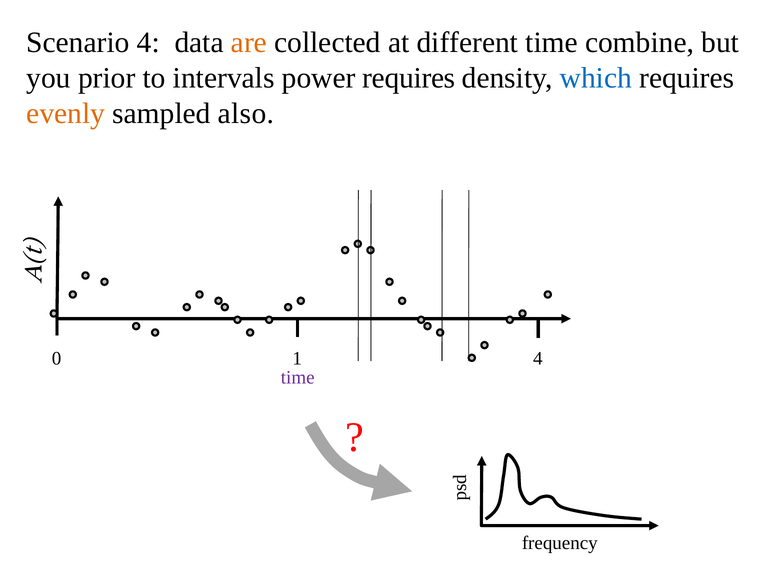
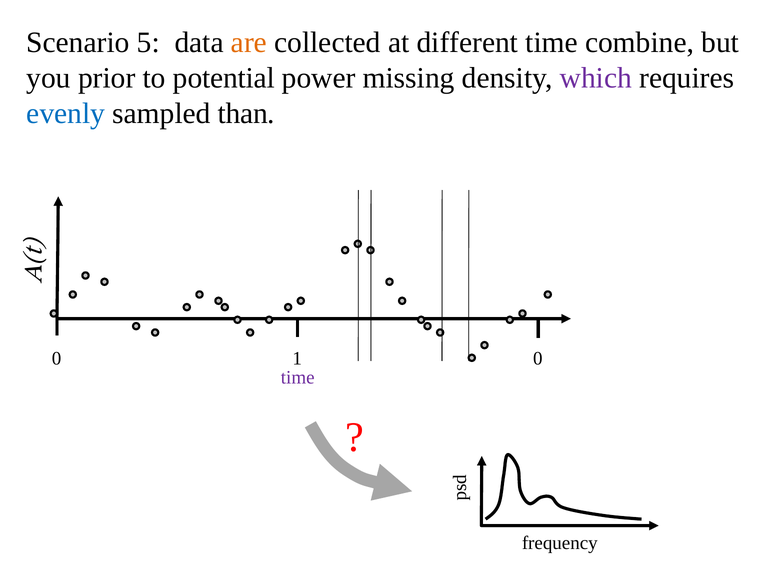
Scenario 4: 4 -> 5 (148, 43)
intervals: intervals -> potential (224, 78)
power requires: requires -> missing (409, 78)
which colour: blue -> purple (596, 78)
evenly colour: orange -> blue (66, 113)
also: also -> than (246, 113)
1 4: 4 -> 0 (538, 358)
